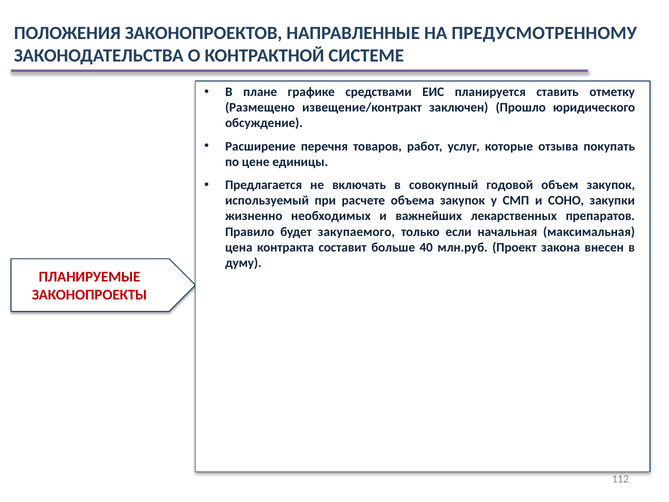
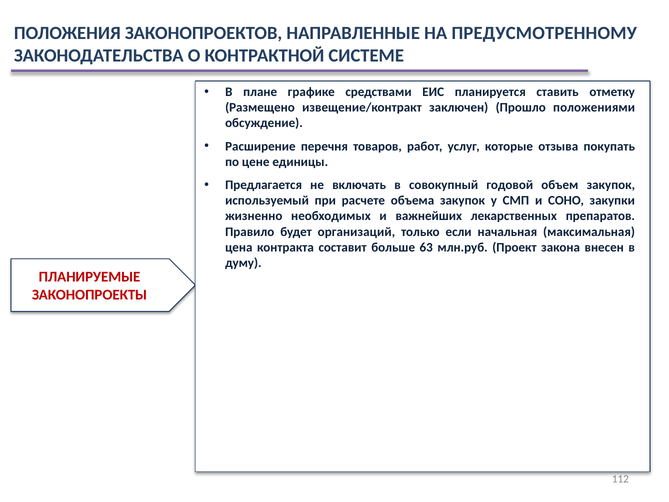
юридического: юридического -> положениями (594, 107)
закупаемого: закупаемого -> организаций (356, 232)
40: 40 -> 63 (426, 247)
